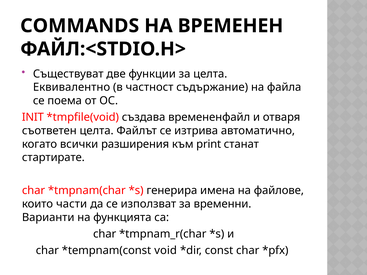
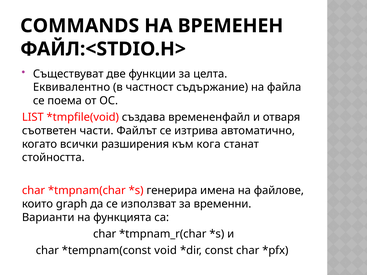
INIT: INIT -> LIST (33, 117)
съответен целта: целта -> части (97, 131)
print: print -> кога (209, 144)
стартирате: стартирате -> стойността (53, 158)
части: части -> graph (72, 204)
